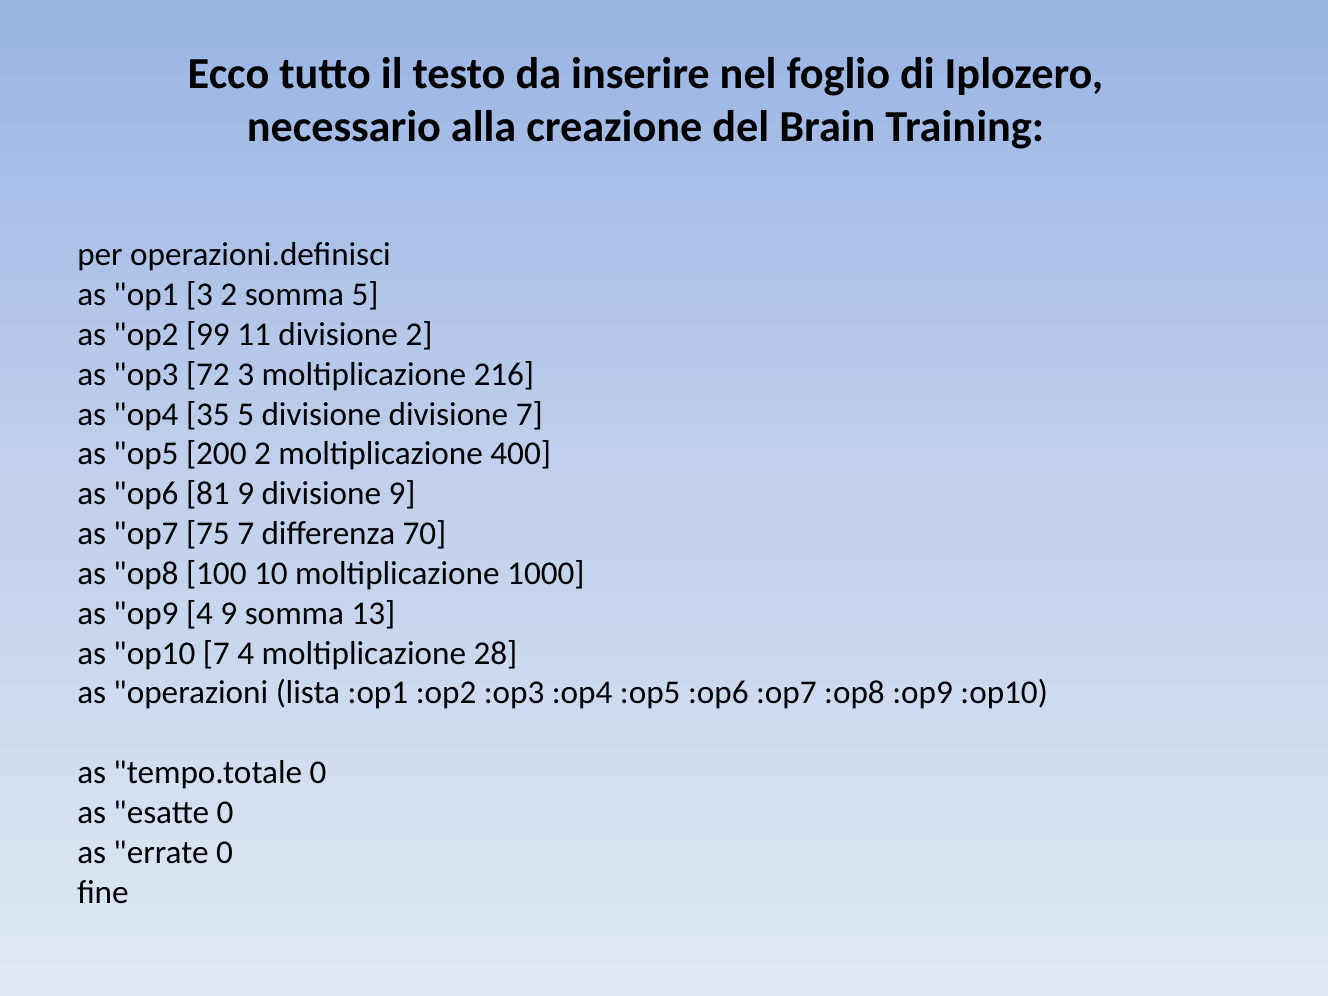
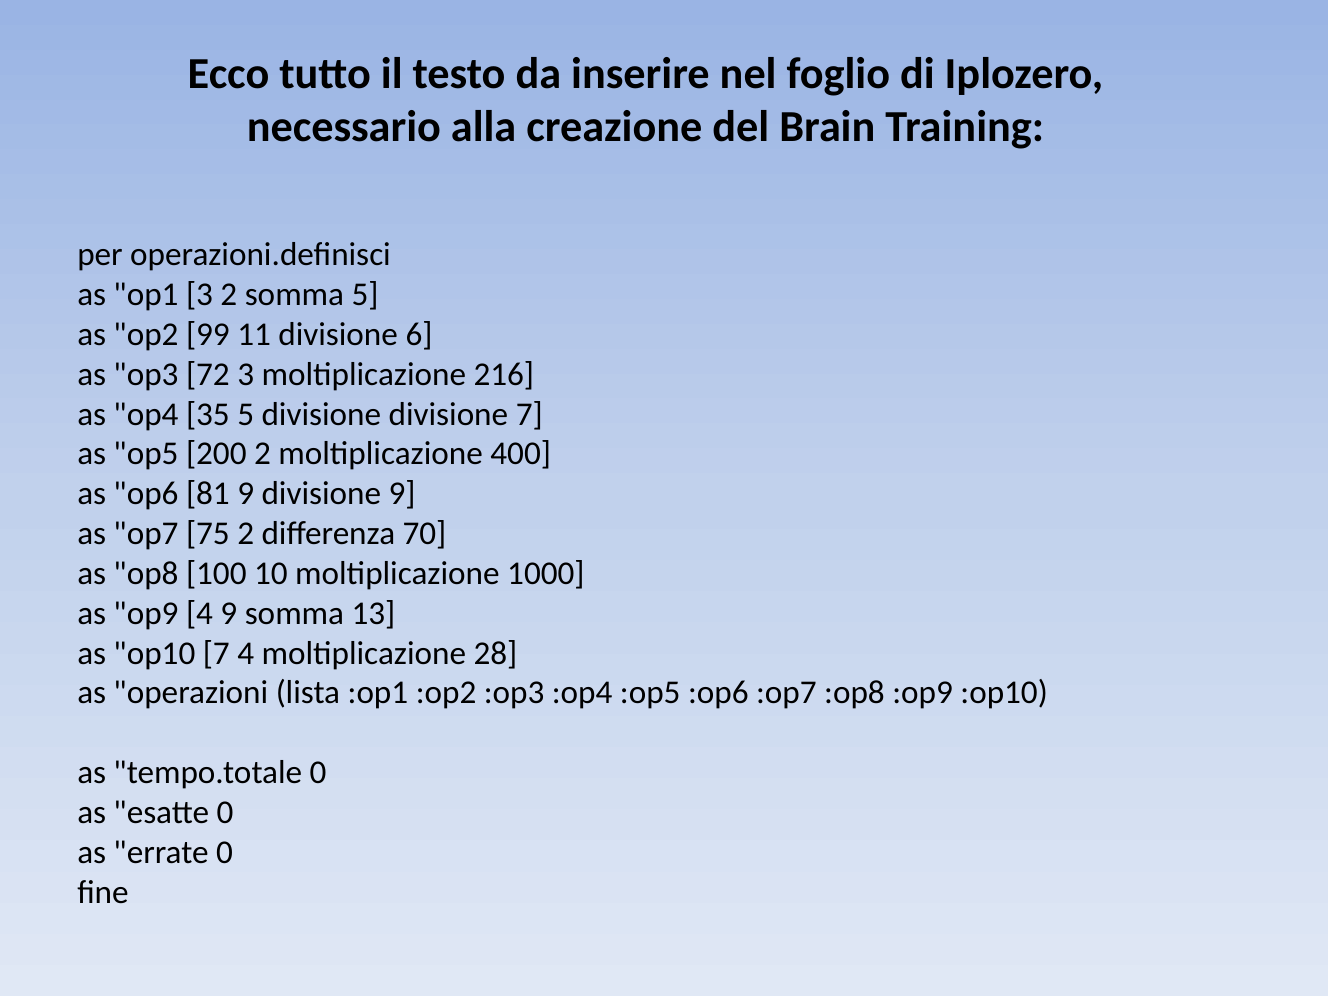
divisione 2: 2 -> 6 (419, 334)
75 7: 7 -> 2 (246, 534)
